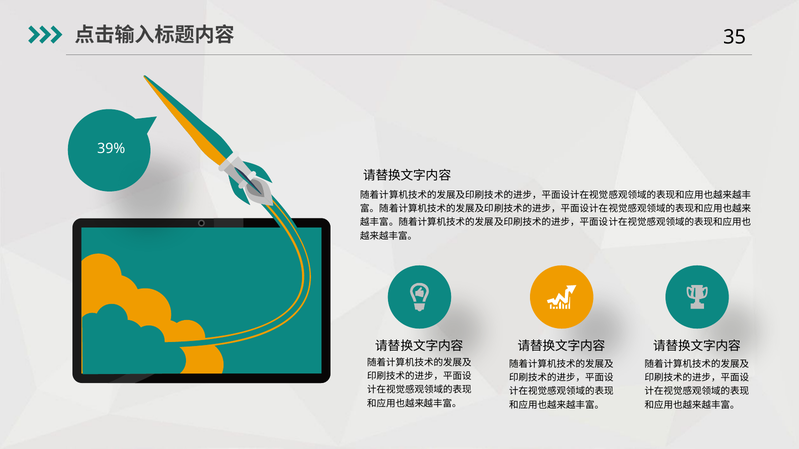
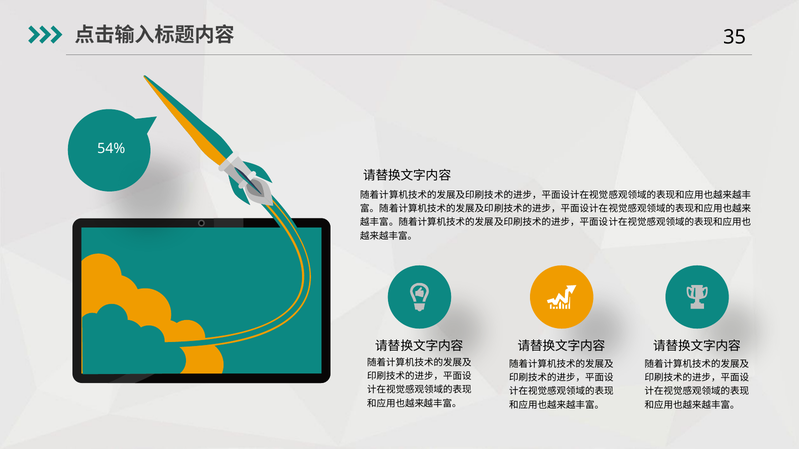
39%: 39% -> 54% (111, 149)
